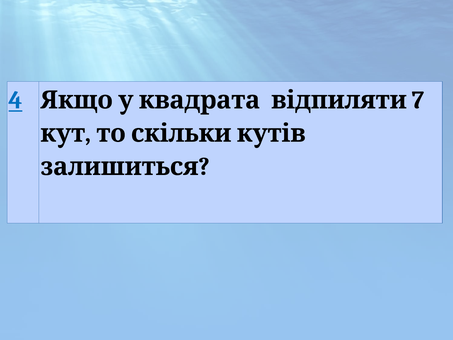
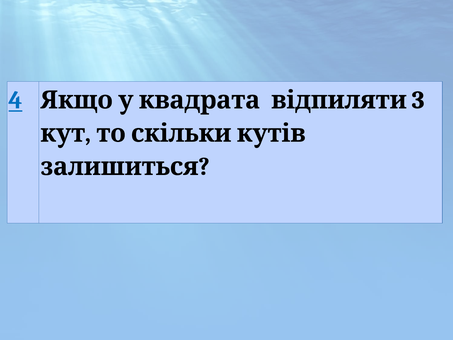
7: 7 -> 3 (418, 100)
